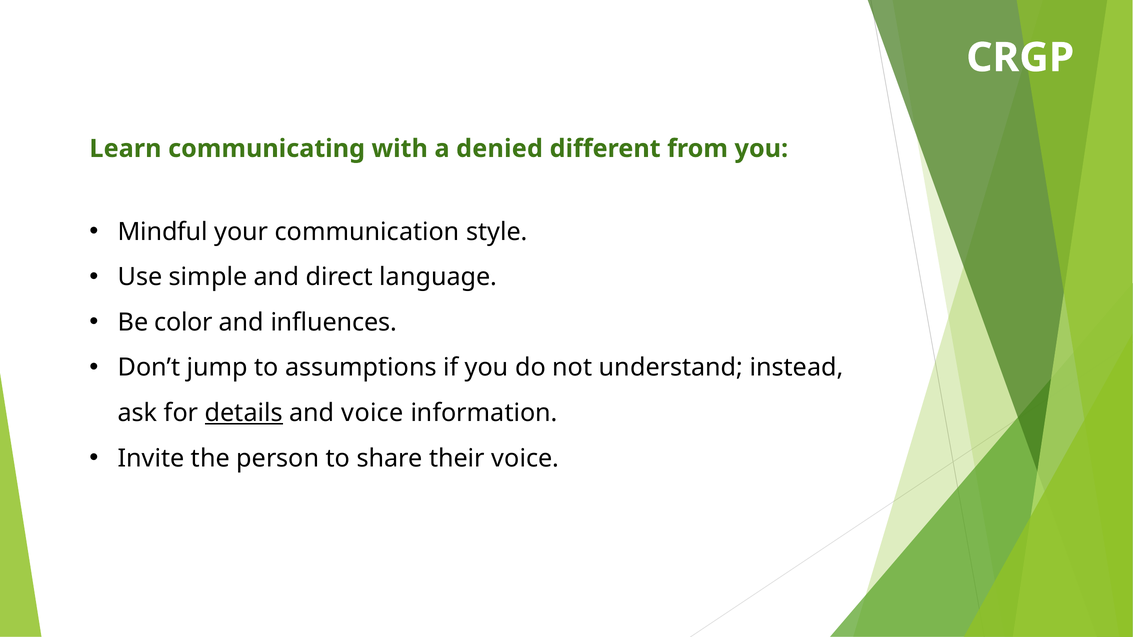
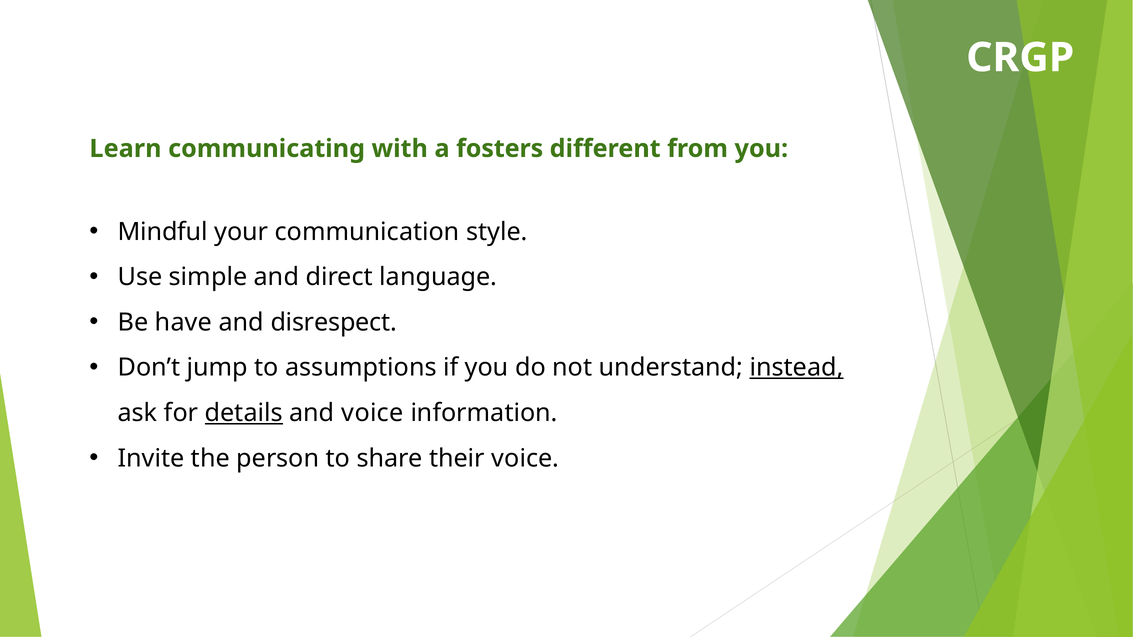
denied: denied -> fosters (500, 149)
color: color -> have (183, 323)
influences: influences -> disrespect (334, 323)
instead underline: none -> present (797, 368)
